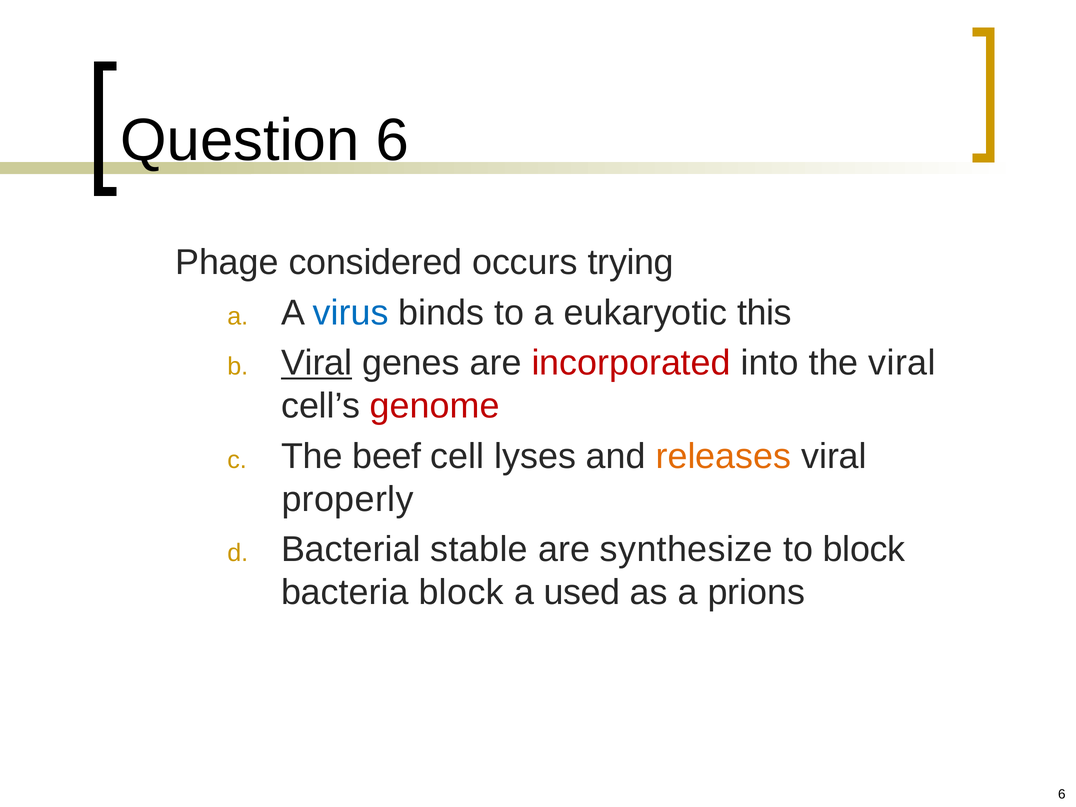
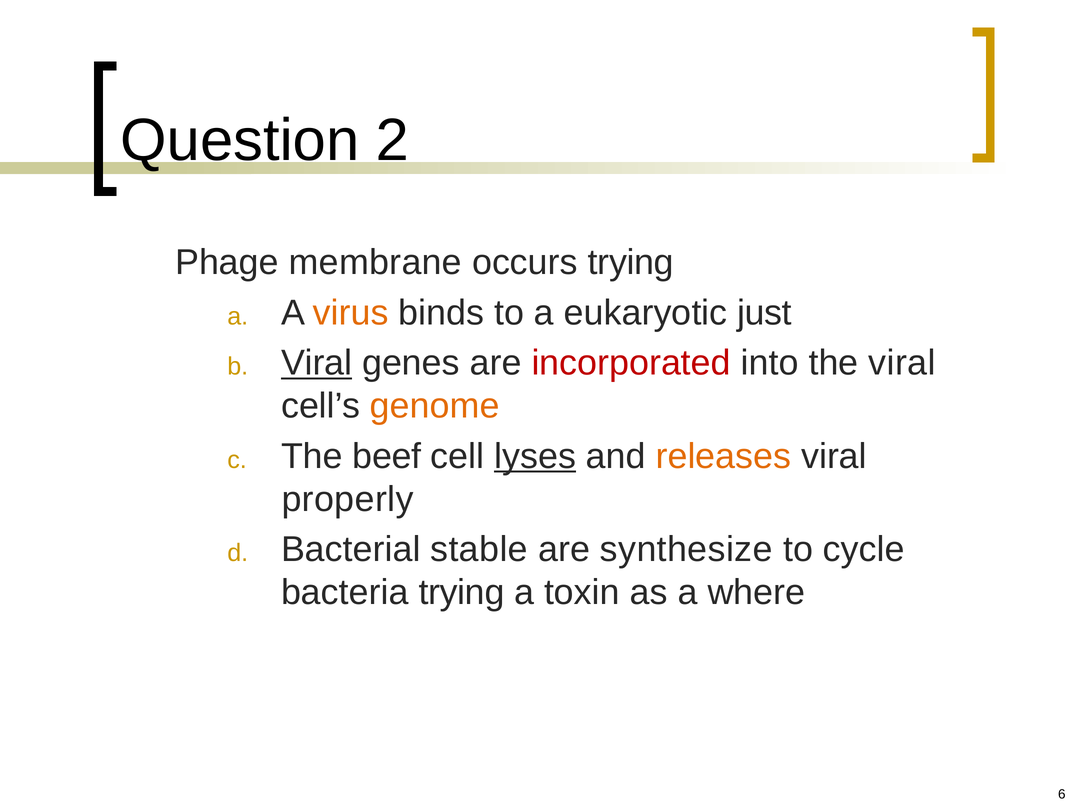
Question 6: 6 -> 2 (393, 141)
considered: considered -> membrane (375, 263)
virus colour: blue -> orange (351, 313)
this: this -> just (764, 313)
genome colour: red -> orange (435, 406)
lyses underline: none -> present (535, 456)
to block: block -> cycle (864, 549)
bacteria block: block -> trying (462, 592)
used: used -> toxin (582, 592)
prions: prions -> where (756, 592)
